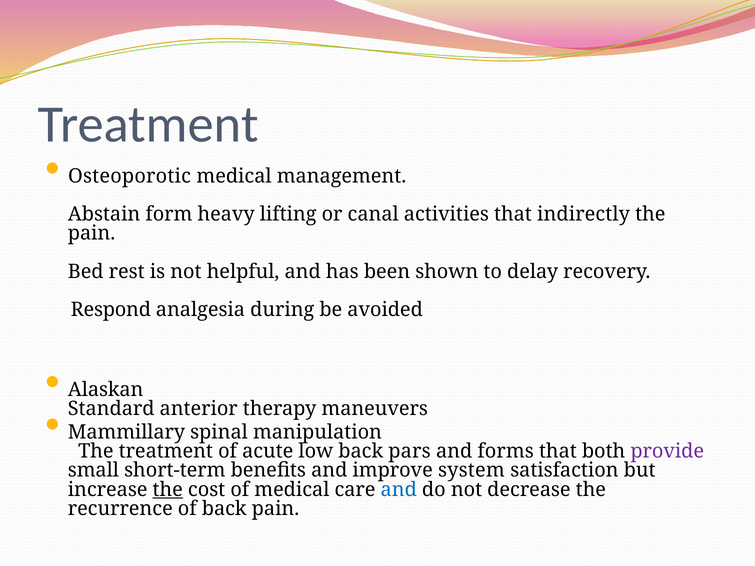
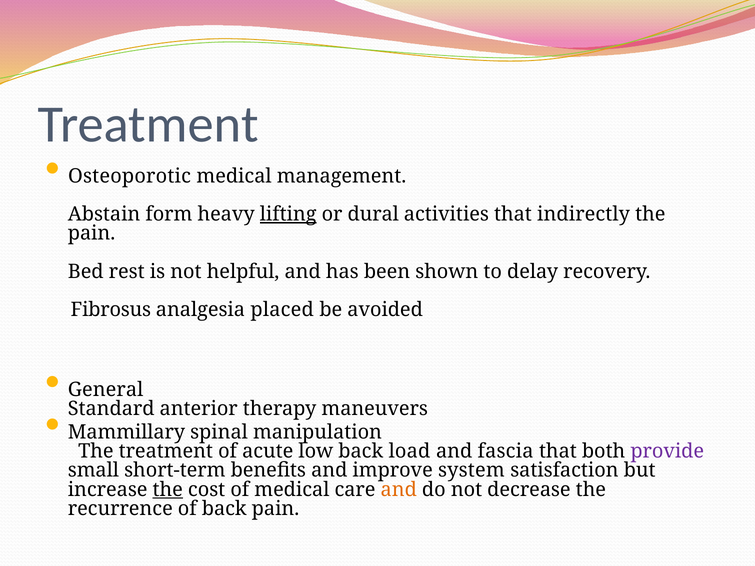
lifting underline: none -> present (288, 214)
canal: canal -> dural (373, 214)
Respond: Respond -> Fibrosus (111, 310)
during: during -> placed (282, 310)
Alaskan: Alaskan -> General (106, 390)
pars: pars -> load (409, 451)
forms: forms -> fascia (506, 451)
and colour: blue -> orange (399, 490)
